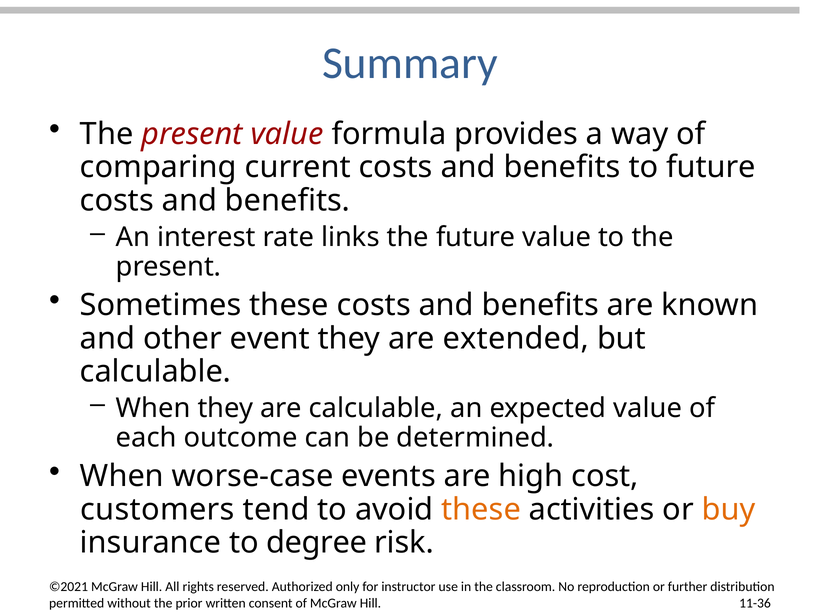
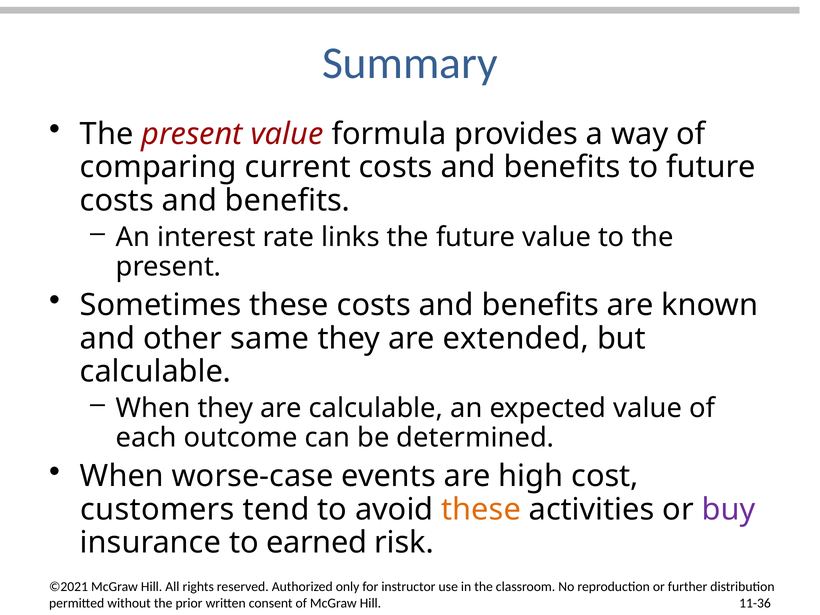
event: event -> same (270, 338)
buy colour: orange -> purple (729, 509)
degree: degree -> earned (317, 543)
